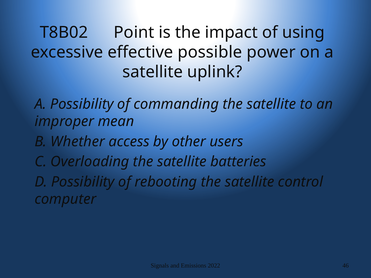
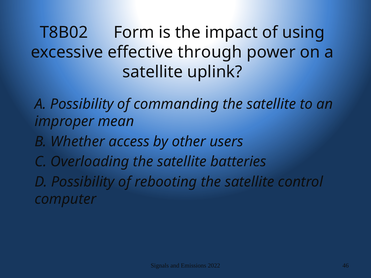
Point: Point -> Form (134, 32)
possible: possible -> through (210, 52)
